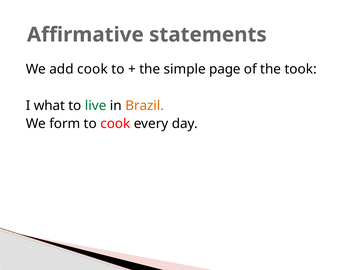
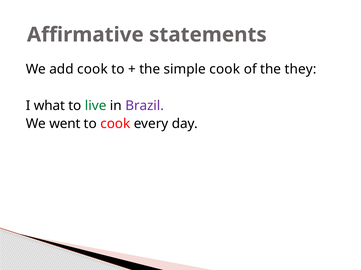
simple page: page -> cook (225, 69)
took: took -> they (301, 69)
Brazil colour: orange -> purple (145, 106)
form: form -> went (65, 124)
